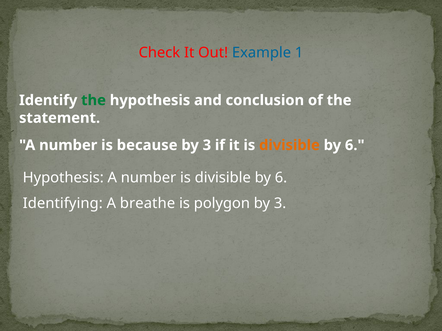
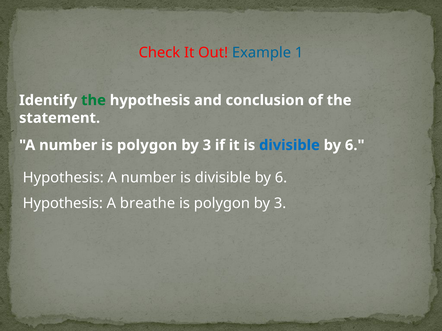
number is because: because -> polygon (147, 145)
divisible colour: orange -> blue (289, 145)
Identifying: Identifying -> Hypothesis (63, 204)
